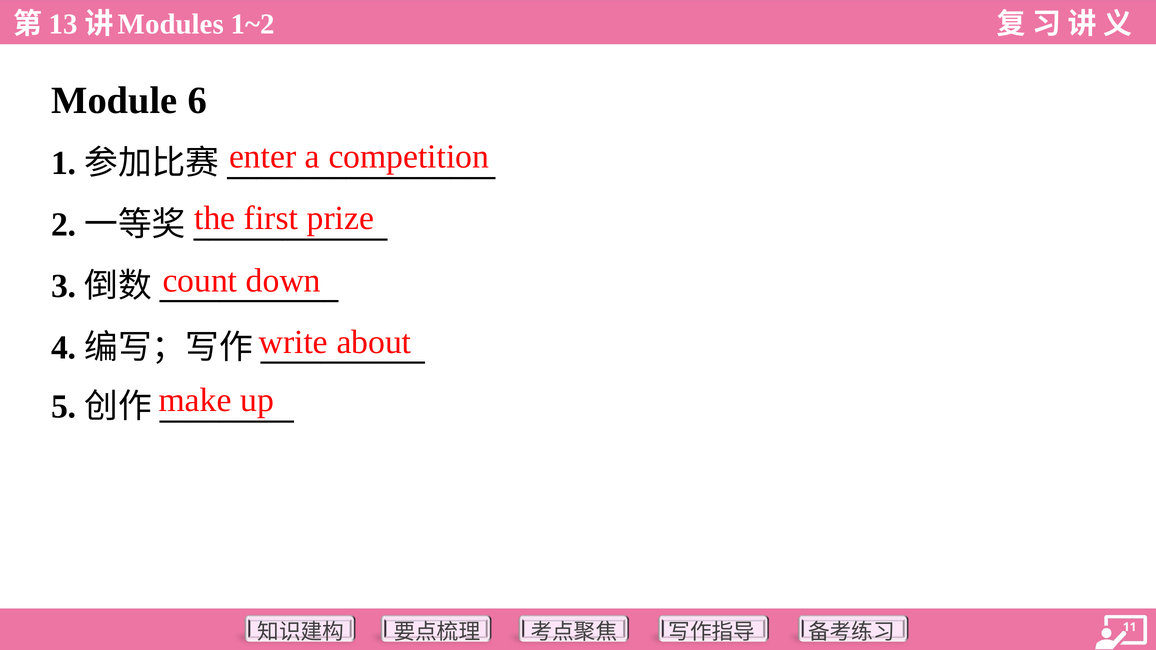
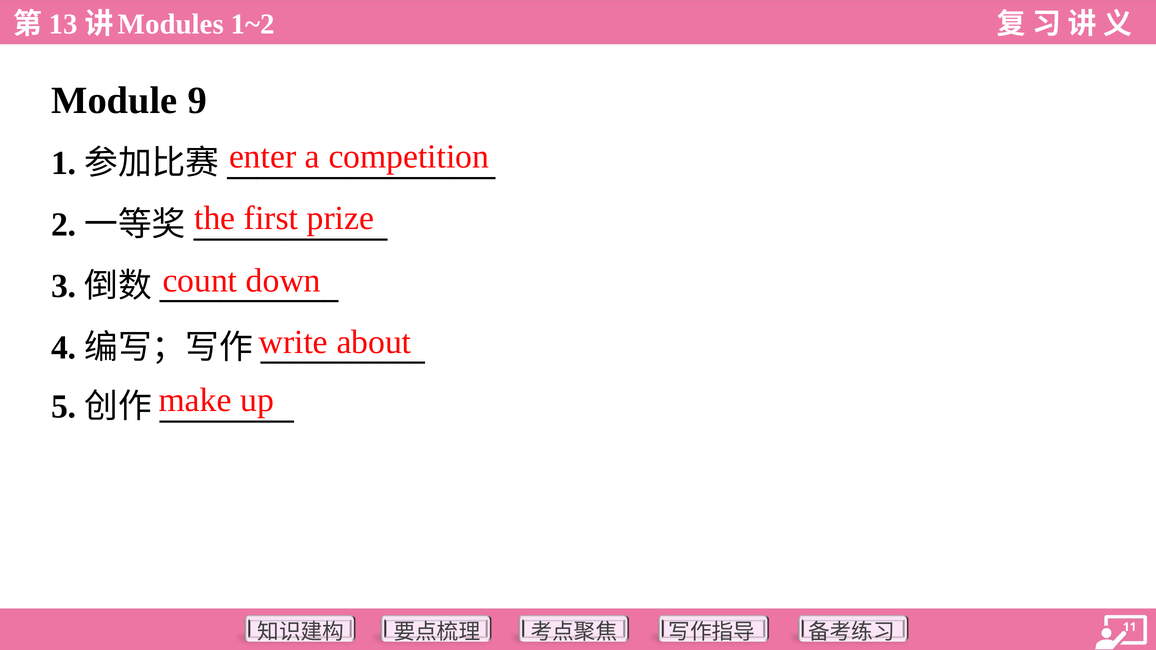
6: 6 -> 9 (197, 101)
